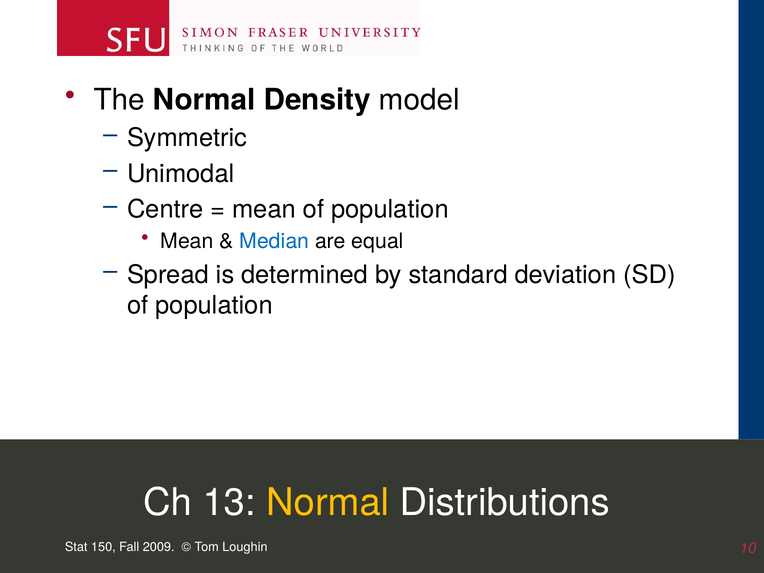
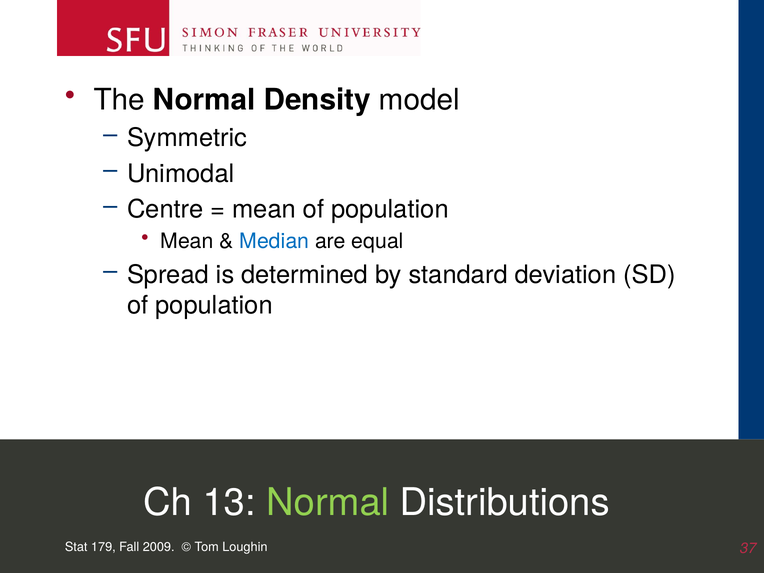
Normal colour: yellow -> light green (328, 502)
150: 150 -> 179 (103, 547)
10: 10 -> 37 (748, 549)
